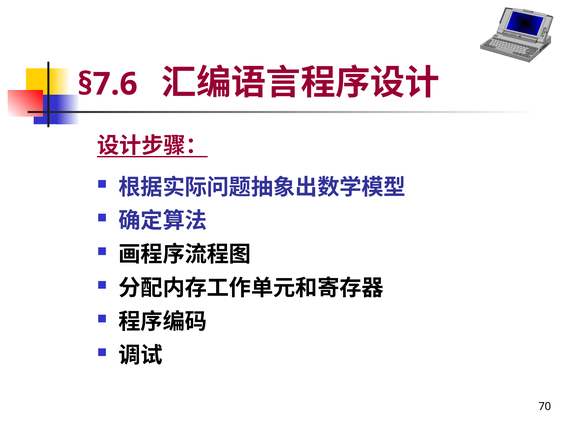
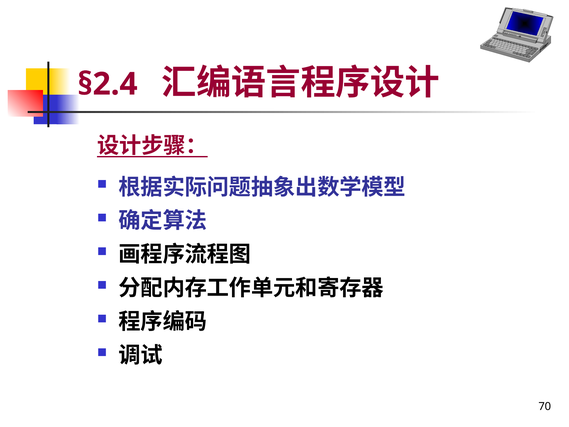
§7.6: §7.6 -> §2.4 (107, 84)
